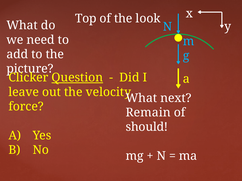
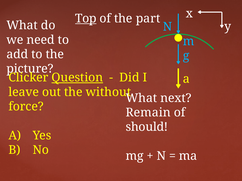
Top underline: none -> present (86, 19)
look: look -> part (148, 19)
velocity: velocity -> without (108, 92)
